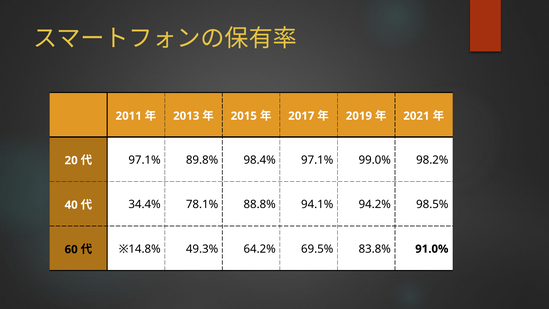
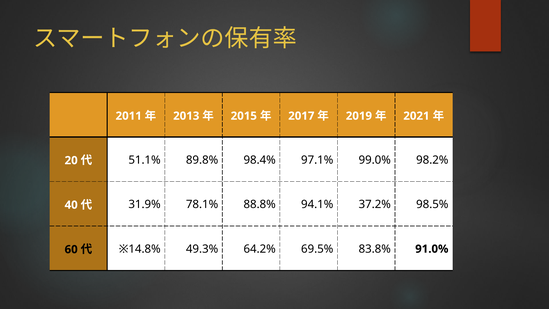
97.1%: 97.1% -> 51.1% (145, 160)
34.4%: 34.4% -> 31.9% (145, 204)
94.2%: 94.2% -> 37.2% (375, 204)
